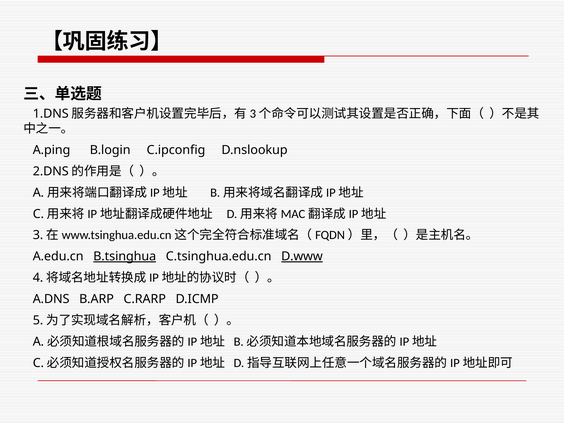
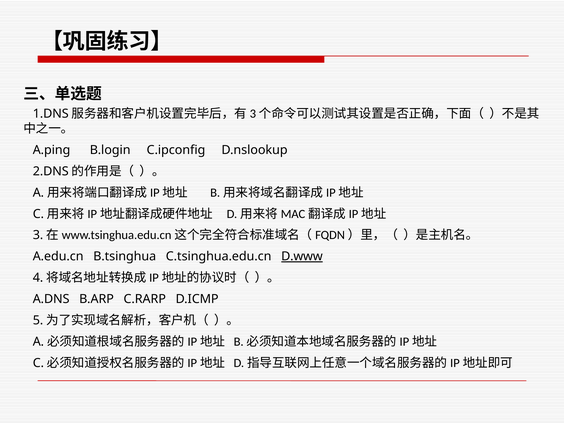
B.tsinghua underline: present -> none (125, 256)
